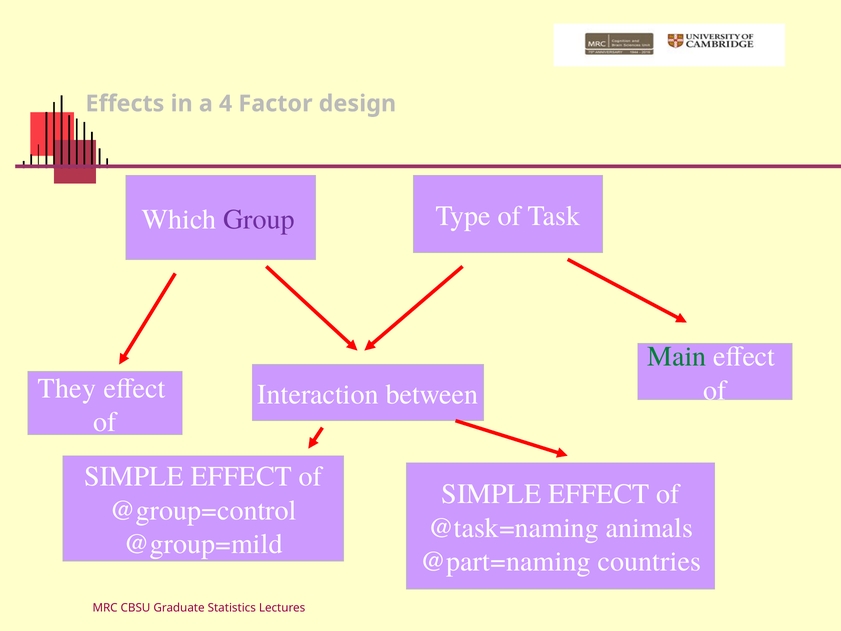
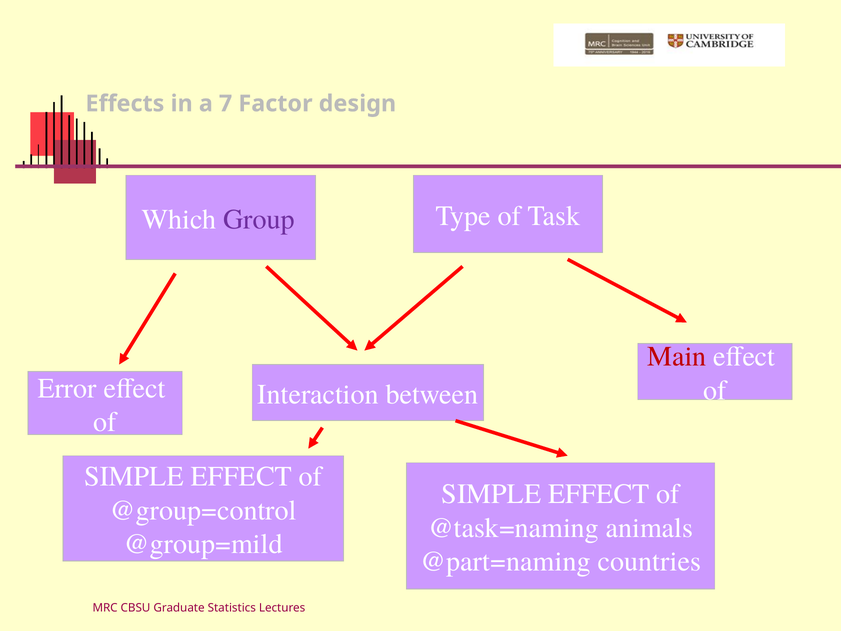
4: 4 -> 7 (226, 104)
Main colour: green -> red (677, 357)
They: They -> Error (67, 388)
